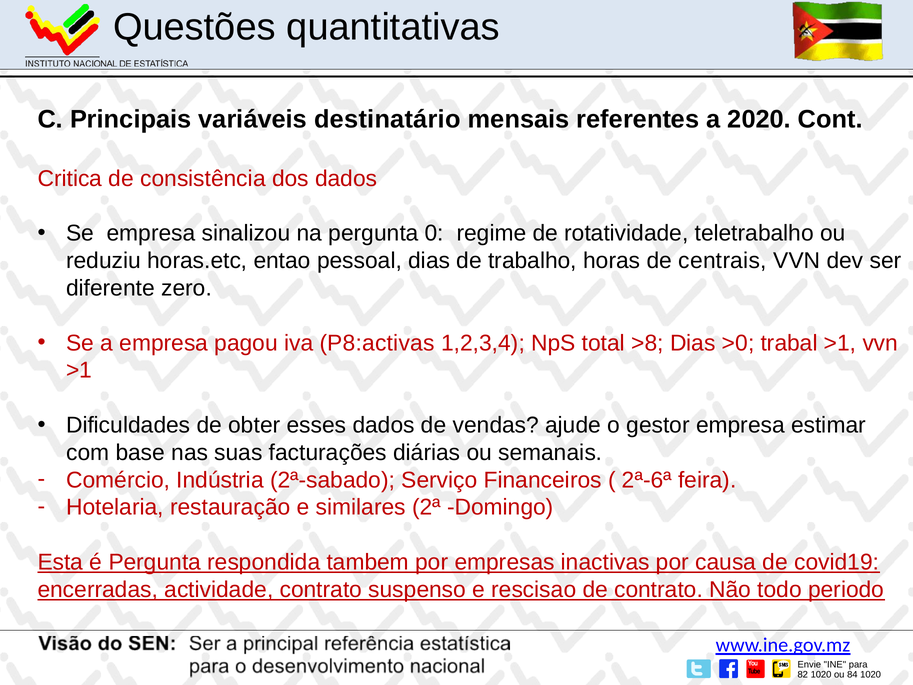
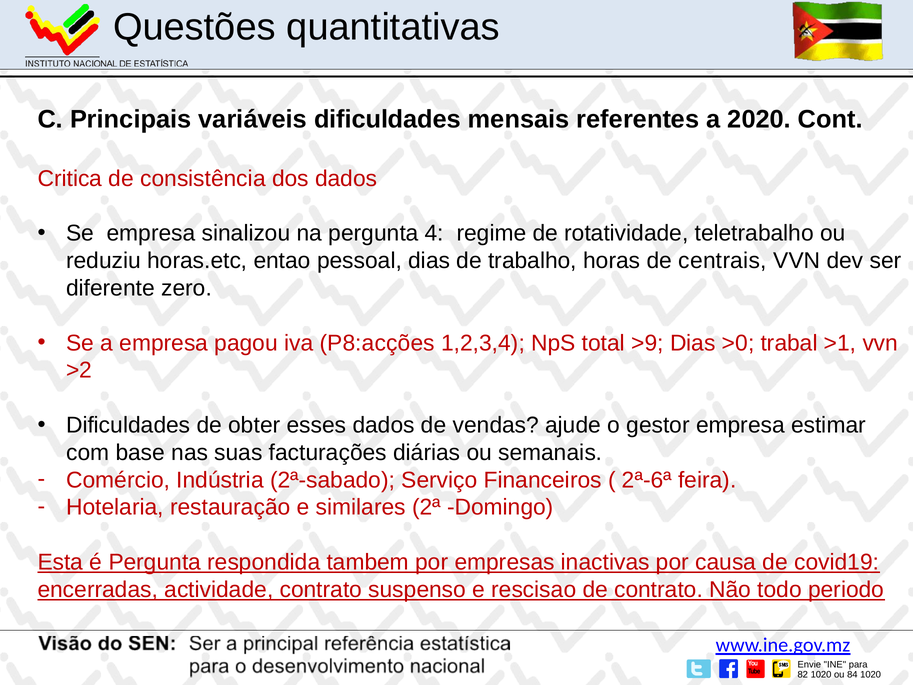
variáveis destinatário: destinatário -> dificuldades (387, 119)
0: 0 -> 4 (434, 233)
P8:activas: P8:activas -> P8:acções (377, 343)
>8: >8 -> >9 (647, 343)
>1: >1 -> >2 (79, 370)
